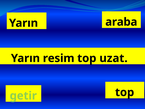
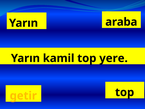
resim: resim -> kamil (59, 58)
uzat: uzat -> yere (114, 58)
getir colour: light green -> yellow (23, 96)
